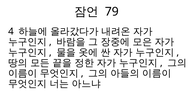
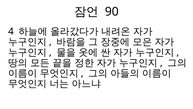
79: 79 -> 90 (112, 12)
